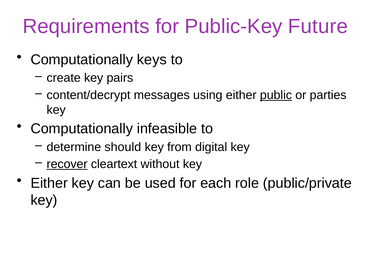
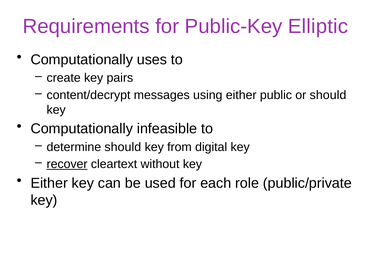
Future: Future -> Elliptic (318, 26)
keys: keys -> uses (152, 60)
public underline: present -> none (276, 95)
or parties: parties -> should (328, 95)
